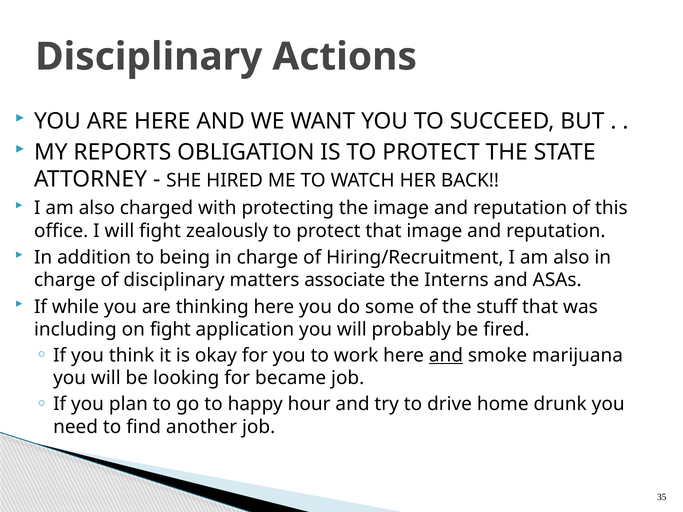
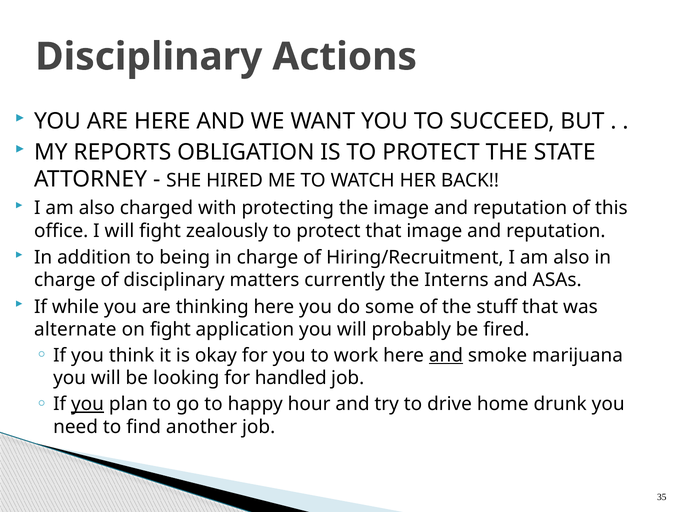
associate: associate -> currently (345, 280)
including: including -> alternate (75, 330)
became: became -> handled (291, 378)
you underline: none -> present (87, 404)
